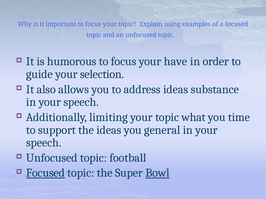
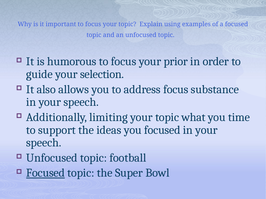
have: have -> prior (176, 62)
address ideas: ideas -> focus (176, 90)
you general: general -> focused (162, 130)
Bowl underline: present -> none (158, 173)
